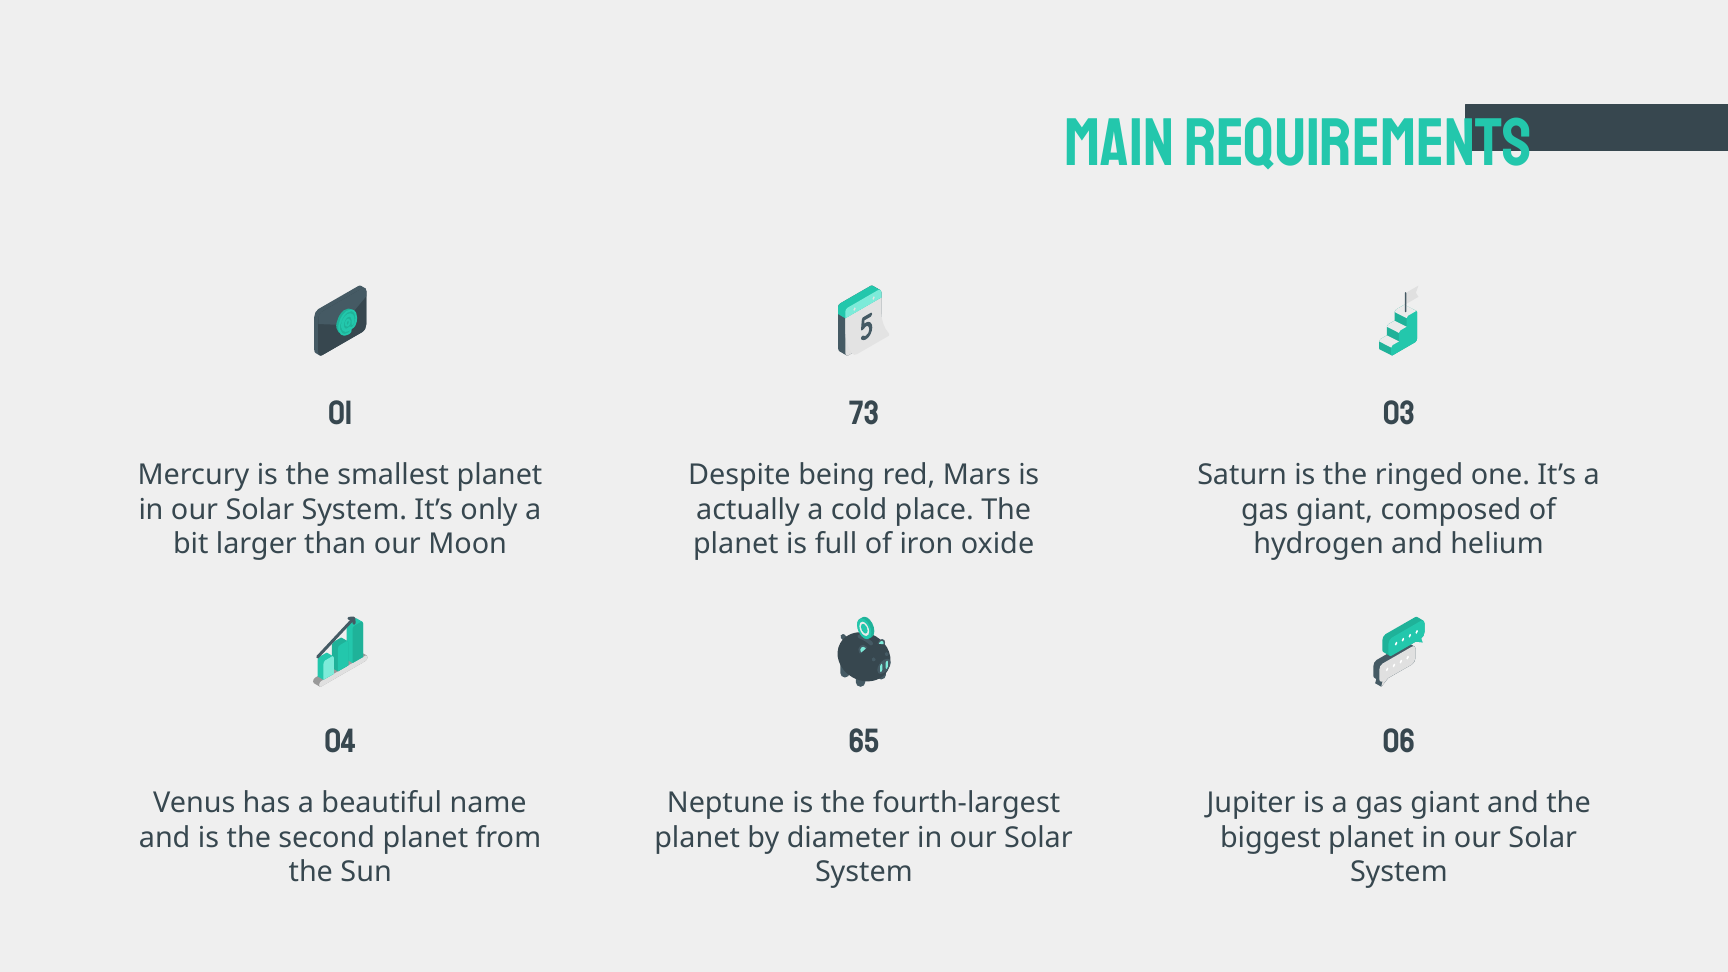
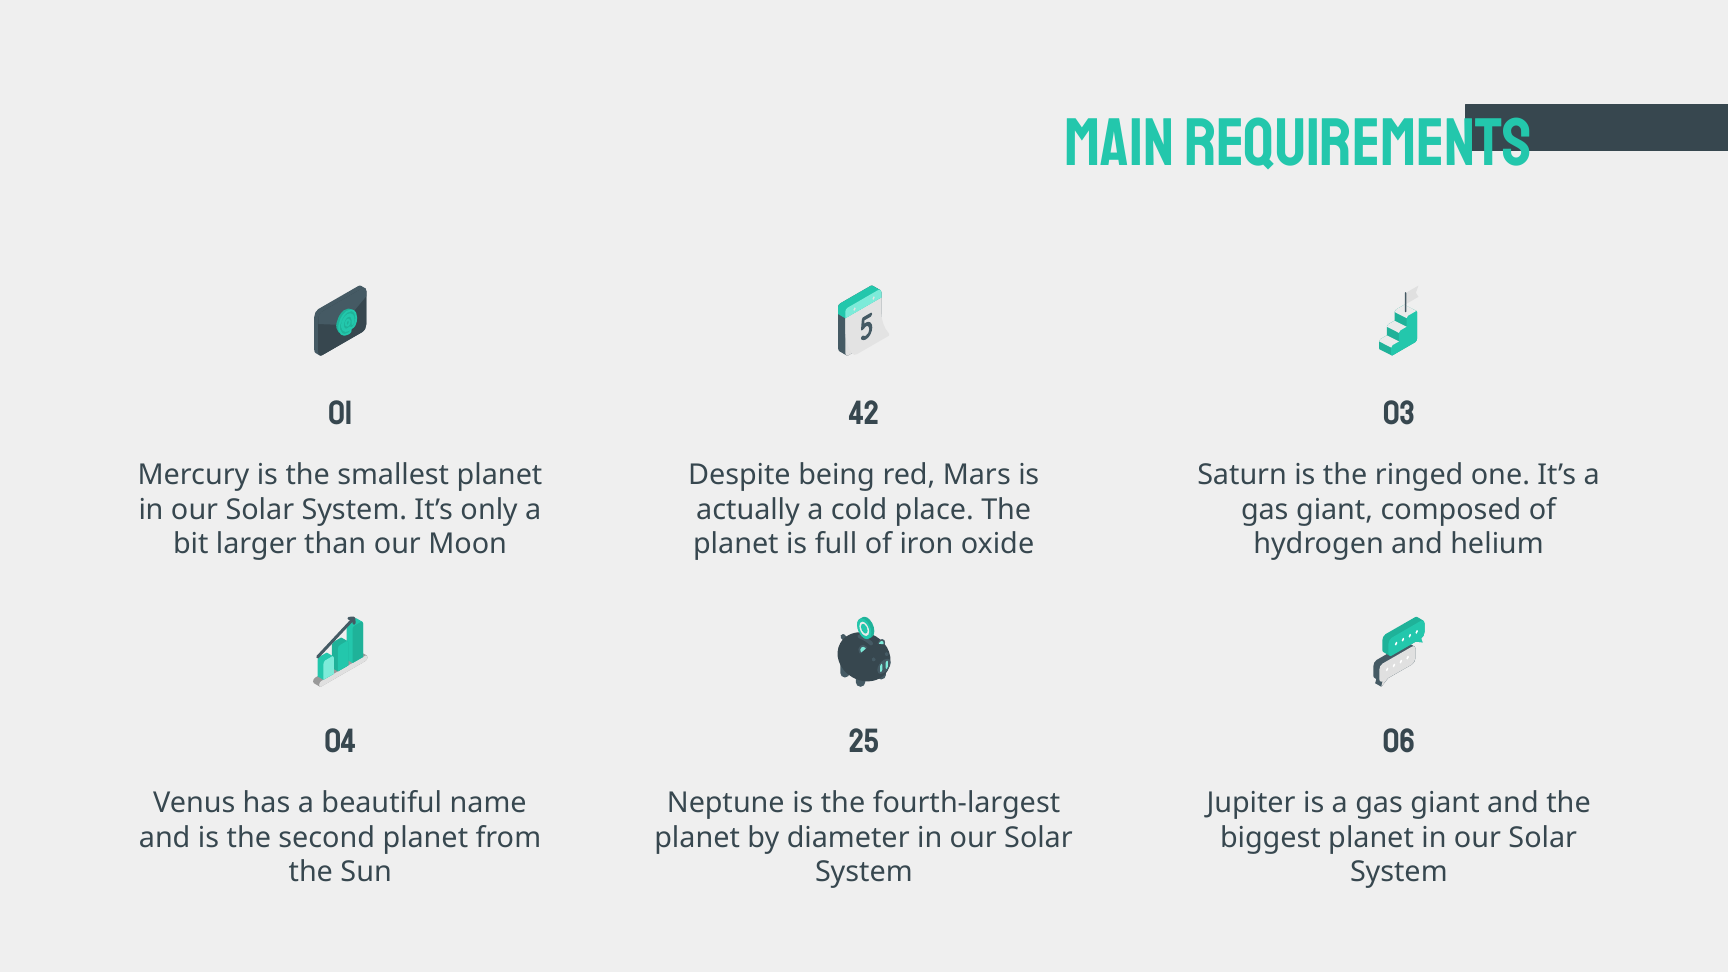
73: 73 -> 42 (864, 414)
65: 65 -> 25 (864, 742)
